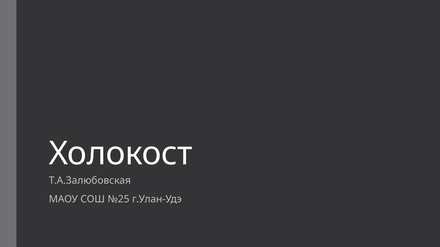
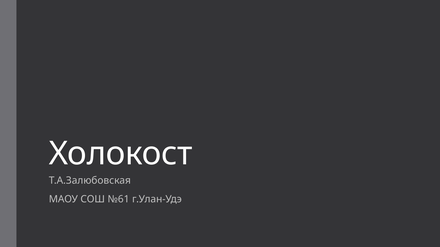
№25: №25 -> №61 (119, 200)
